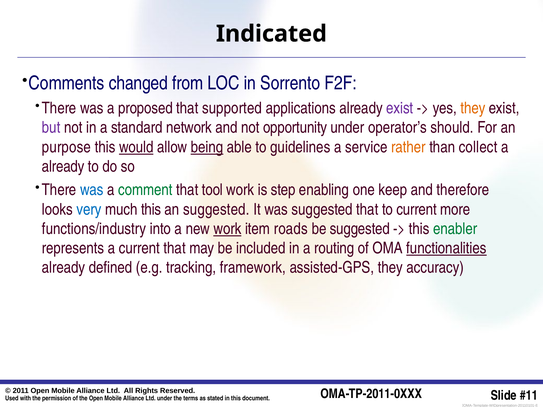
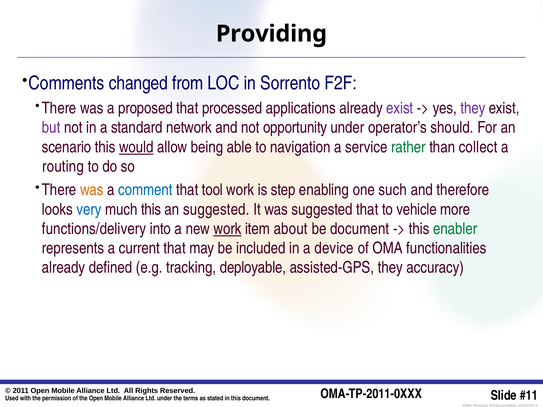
Indicated: Indicated -> Providing (271, 34)
supported: supported -> processed (232, 108)
they colour: orange -> purple (473, 108)
purpose: purpose -> scenario (67, 147)
being underline: present -> none (207, 147)
guidelines: guidelines -> navigation (300, 147)
rather colour: orange -> green (408, 147)
already: already -> routing (63, 167)
was colour: blue -> orange (92, 190)
comment colour: green -> blue (145, 190)
keep: keep -> such (393, 190)
to current: current -> vehicle (417, 210)
functions/industry: functions/industry -> functions/delivery (94, 229)
roads: roads -> about (291, 229)
be suggested: suggested -> document (360, 229)
routing: routing -> device (334, 248)
functionalities underline: present -> none (446, 248)
framework: framework -> deployable (253, 268)
